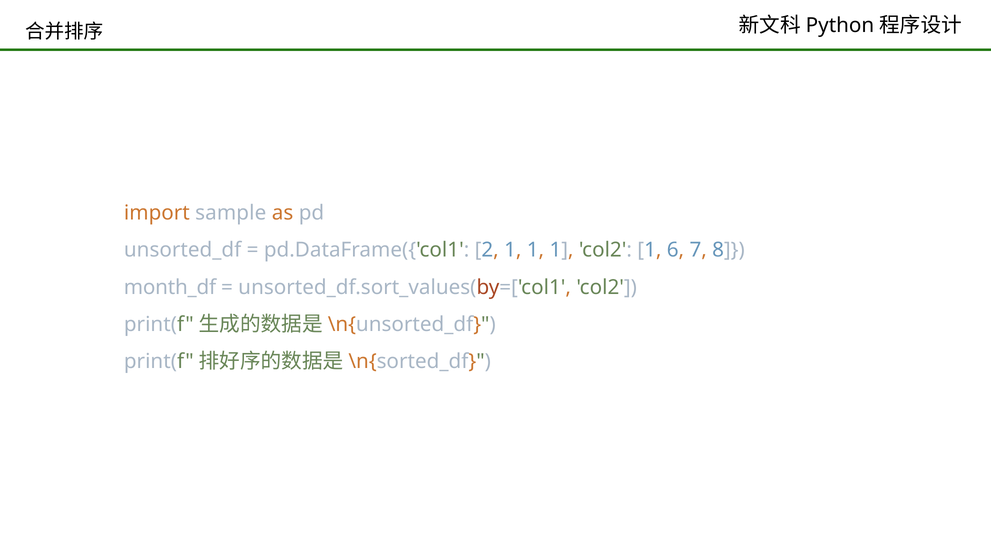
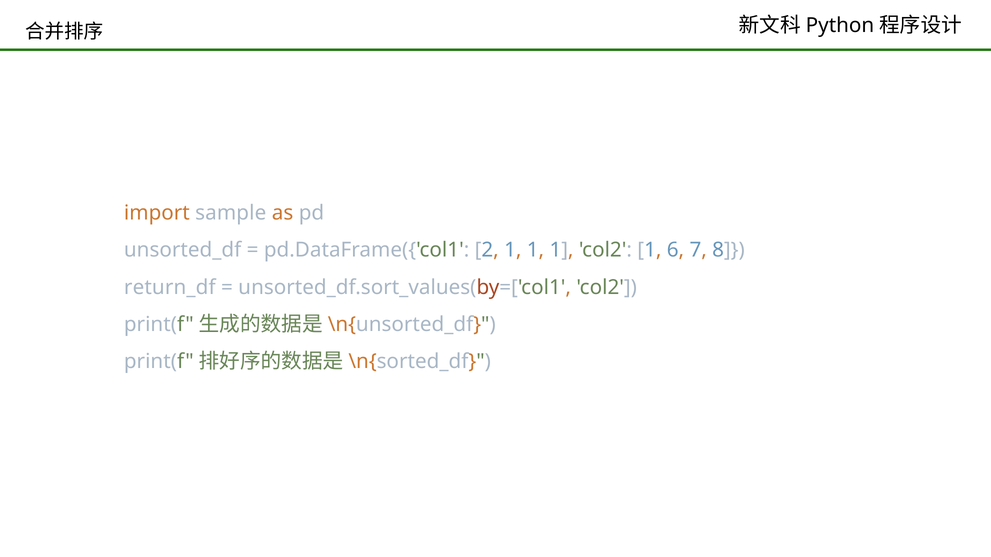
month_df: month_df -> return_df (170, 288)
